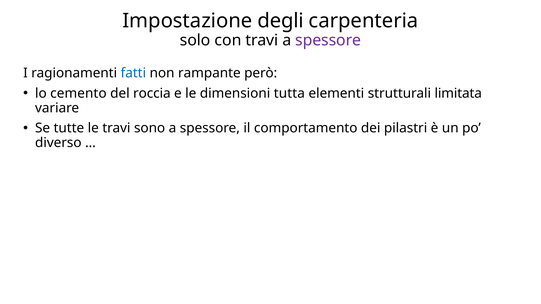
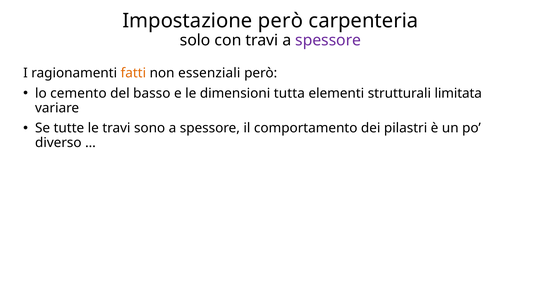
Impostazione degli: degli -> però (280, 21)
fatti colour: blue -> orange (133, 73)
rampante: rampante -> essenziali (209, 73)
roccia: roccia -> basso (152, 93)
